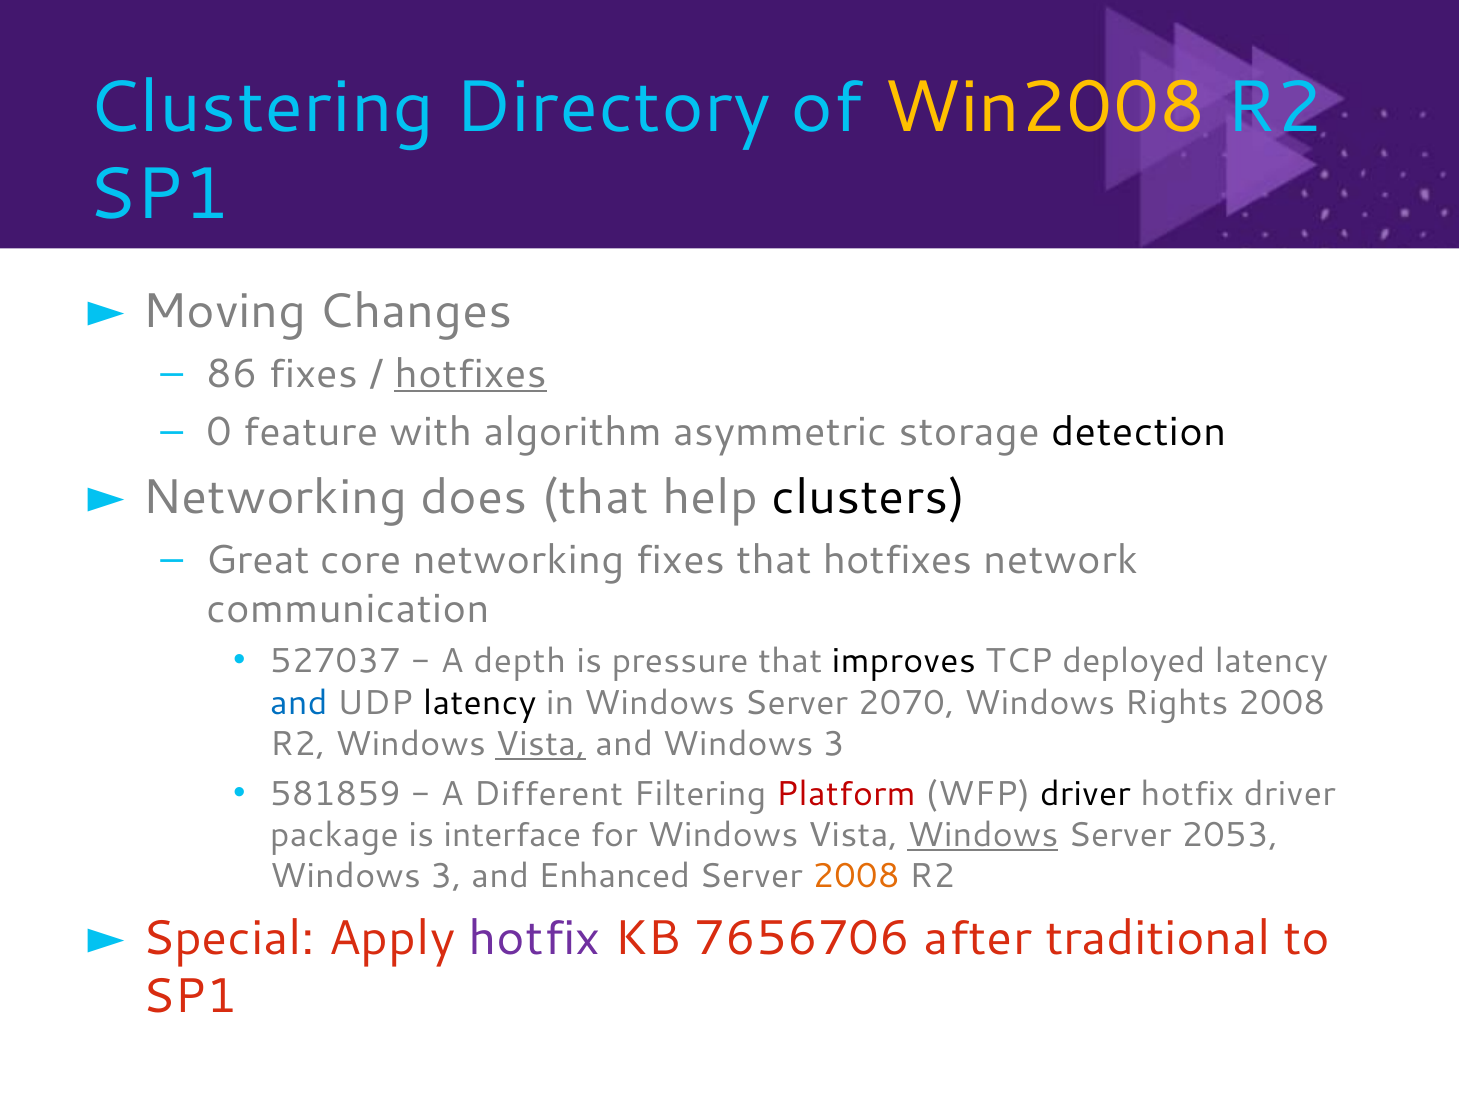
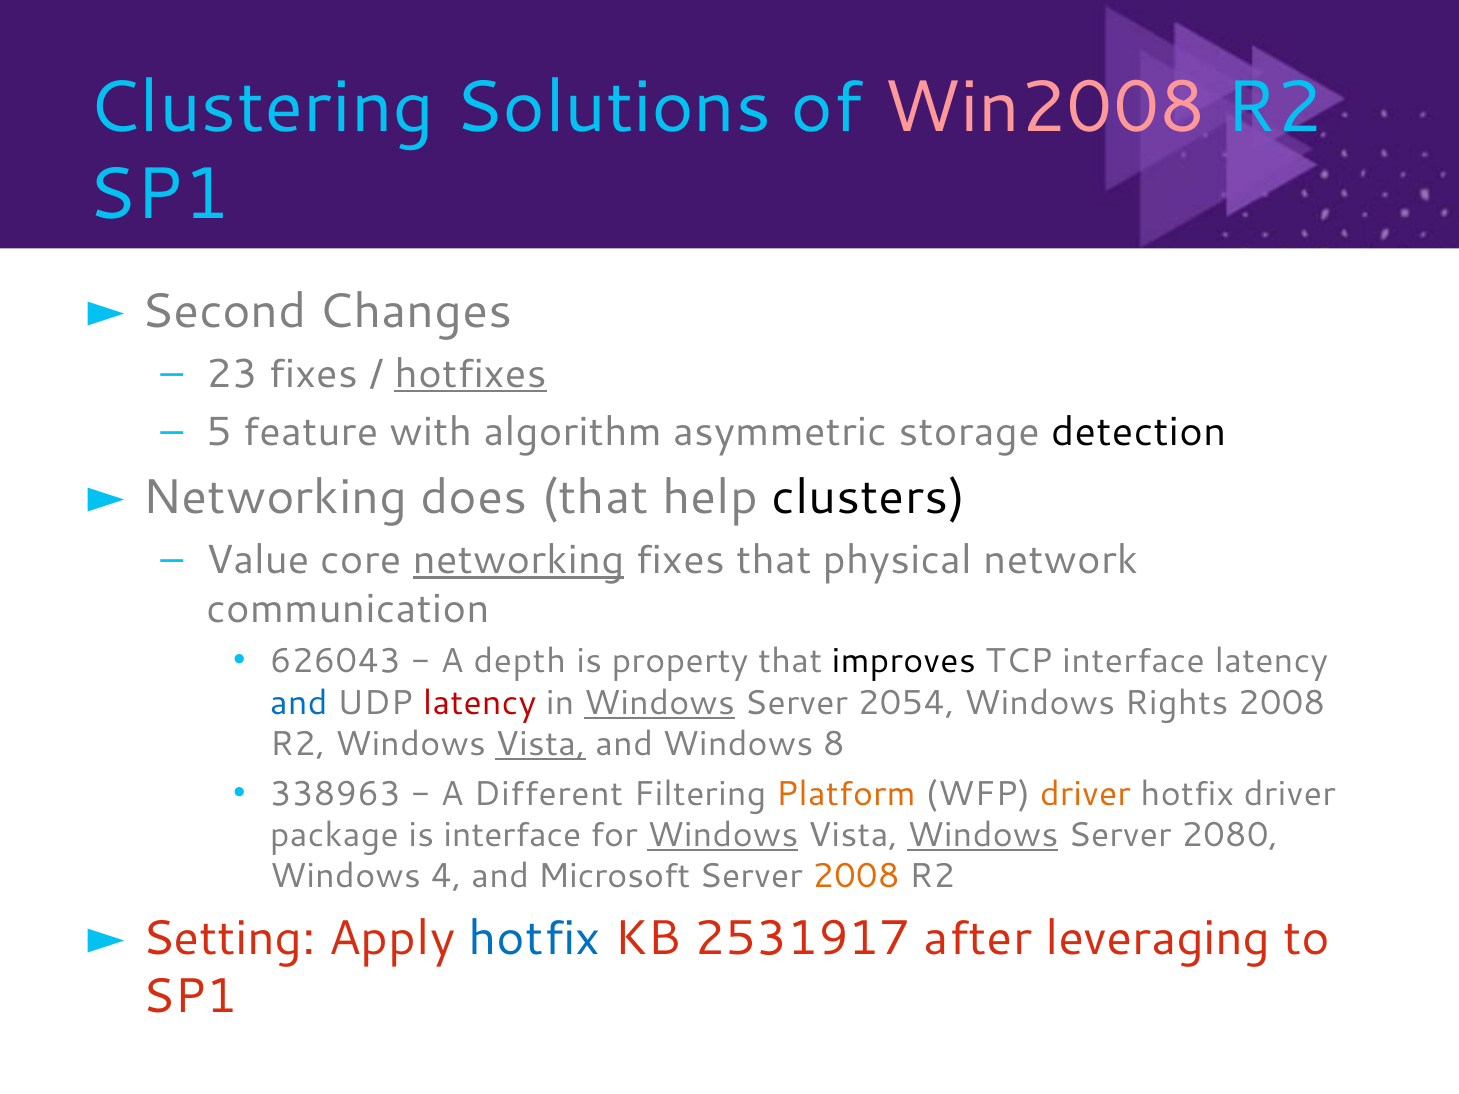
Directory: Directory -> Solutions (613, 107)
Win2008 colour: yellow -> pink (1044, 107)
Moving: Moving -> Second (224, 311)
86: 86 -> 23 (232, 374)
0: 0 -> 5 (219, 432)
Great: Great -> Value (258, 560)
networking underline: none -> present (519, 560)
that hotfixes: hotfixes -> physical (897, 560)
527037: 527037 -> 626043 (335, 662)
pressure: pressure -> property (680, 662)
TCP deployed: deployed -> interface (1134, 662)
latency colour: black -> red (480, 703)
Windows underline: none -> present (659, 703)
2070: 2070 -> 2054 (906, 703)
and Windows 3: 3 -> 8 (834, 744)
581859: 581859 -> 338963 (335, 794)
Platform colour: red -> orange (846, 794)
driver colour: black -> orange (1085, 794)
Windows underline: none -> present (723, 835)
2053: 2053 -> 2080 (1230, 835)
3: 3 -> 4 (446, 877)
Enhanced: Enhanced -> Microsoft (614, 877)
Special: Special -> Setting (229, 939)
hotfix colour: purple -> blue (535, 939)
7656706: 7656706 -> 2531917 (803, 939)
traditional: traditional -> leveraging (1158, 939)
